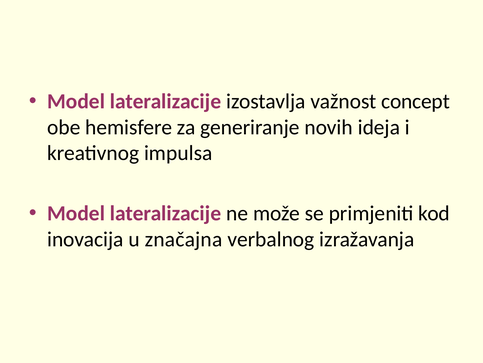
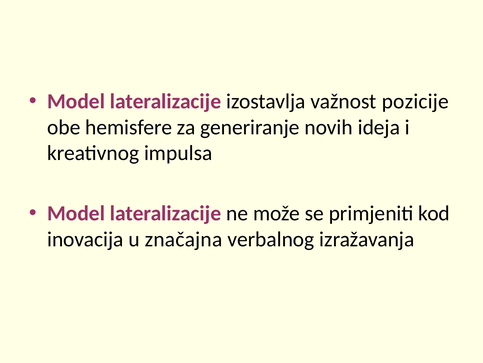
concept: concept -> pozicije (415, 101)
